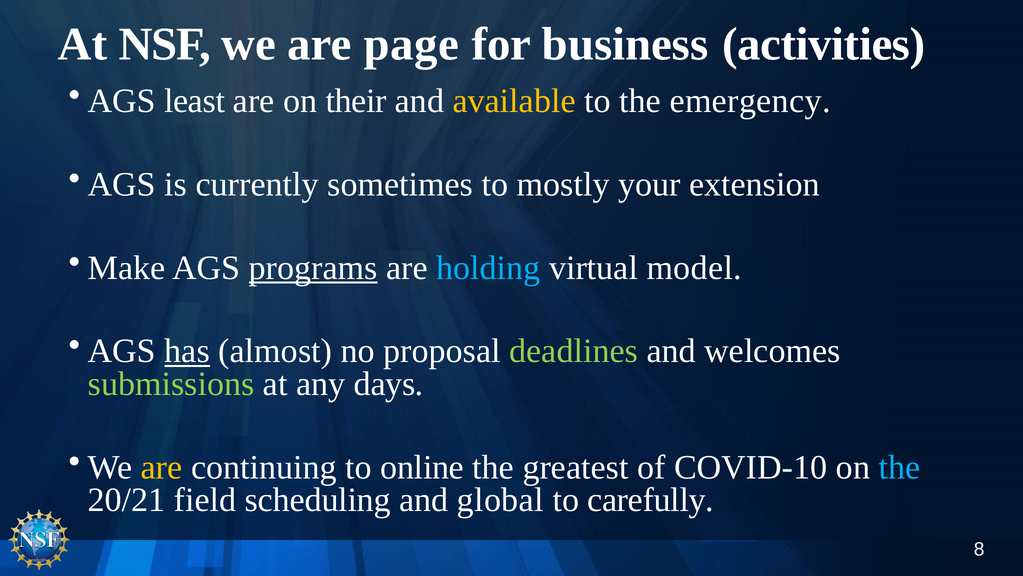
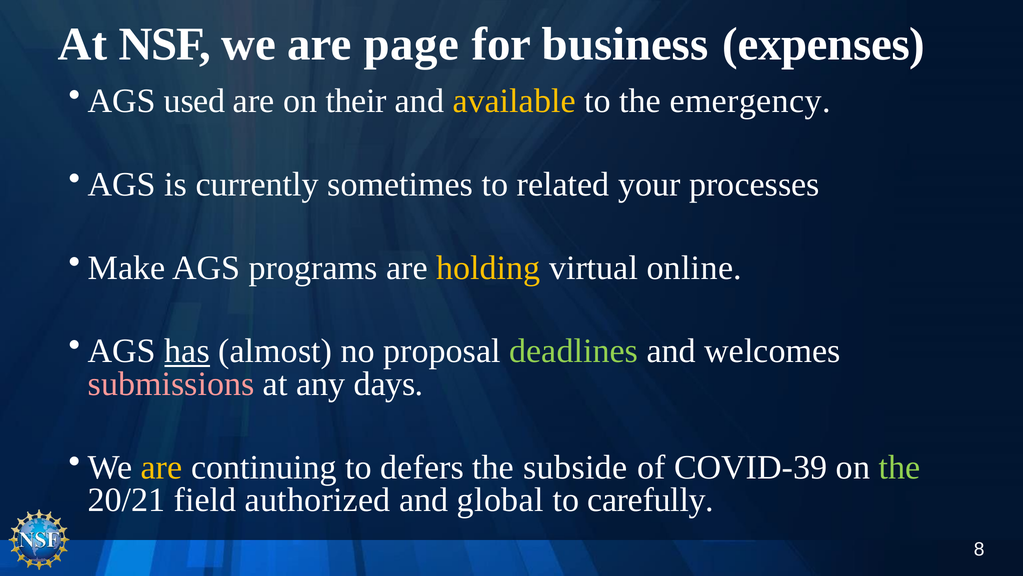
activities: activities -> expenses (824, 44)
least: least -> used (195, 101)
mostly: mostly -> related (563, 184)
extension: extension -> processes (754, 184)
programs underline: present -> none (313, 268)
holding colour: light blue -> yellow (488, 268)
model: model -> online (694, 268)
submissions colour: light green -> pink (171, 384)
online: online -> defers (422, 467)
greatest: greatest -> subside (575, 467)
COVID-10: COVID-10 -> COVID-39 (751, 467)
the colour: light blue -> light green (899, 467)
scheduling: scheduling -> authorized (318, 500)
